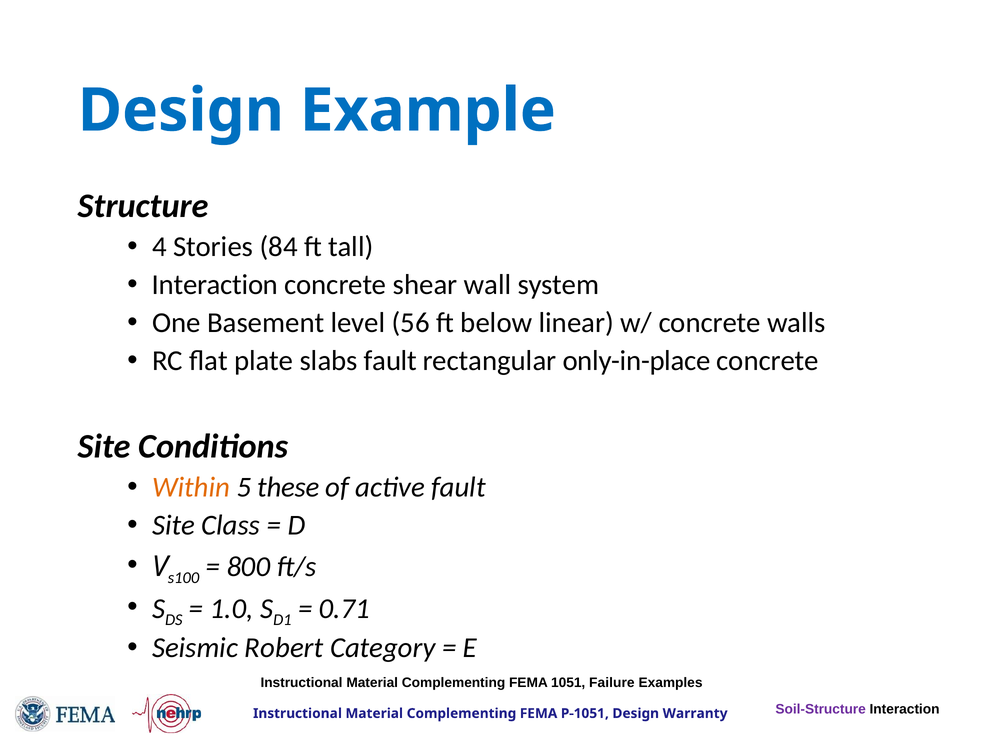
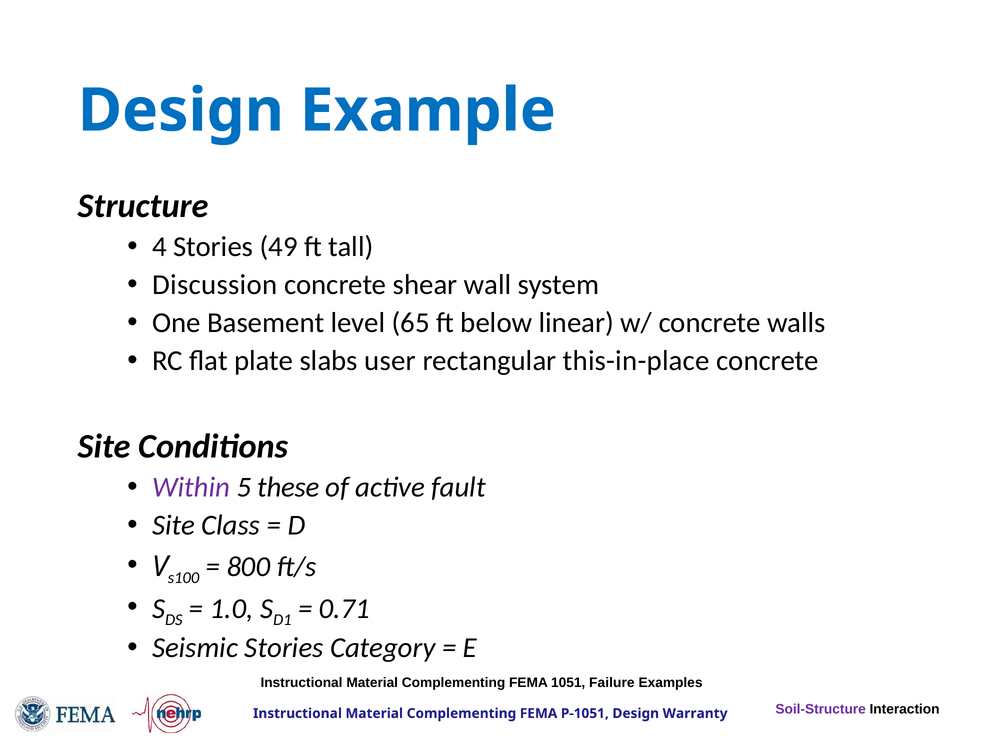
84: 84 -> 49 (279, 247)
Interaction: Interaction -> Discussion (215, 285)
56: 56 -> 65 (411, 323)
slabs fault: fault -> user (390, 361)
only-in-place: only-in-place -> this-in-place (636, 361)
Within colour: orange -> purple (191, 488)
Seismic Robert: Robert -> Stories (284, 648)
